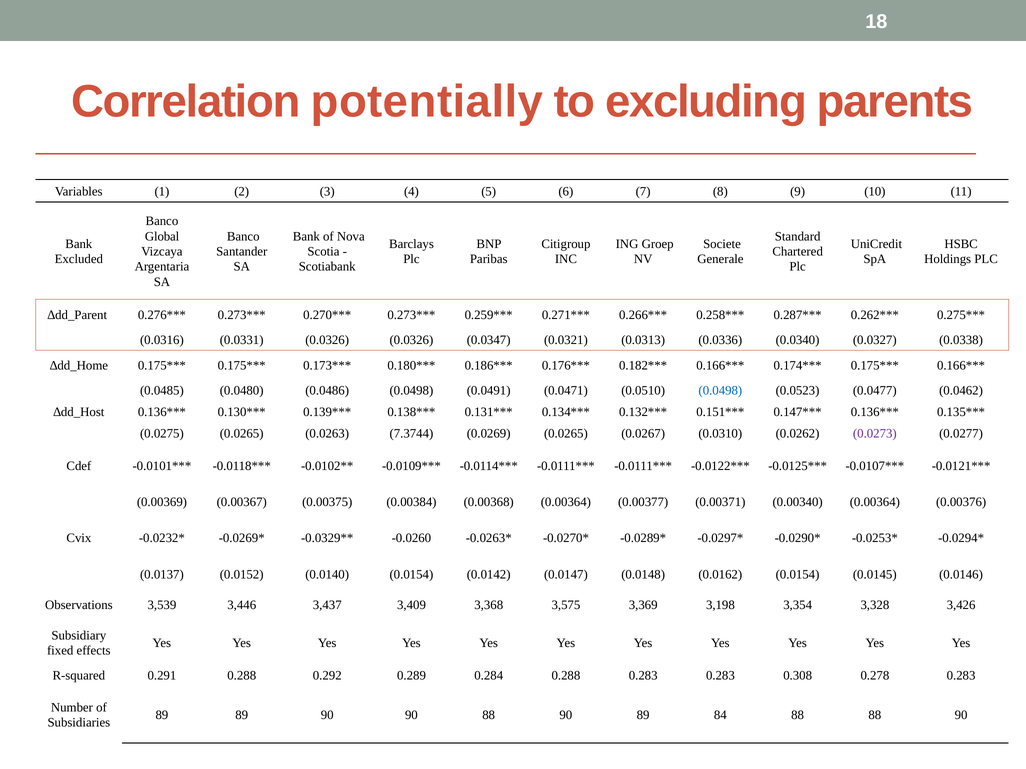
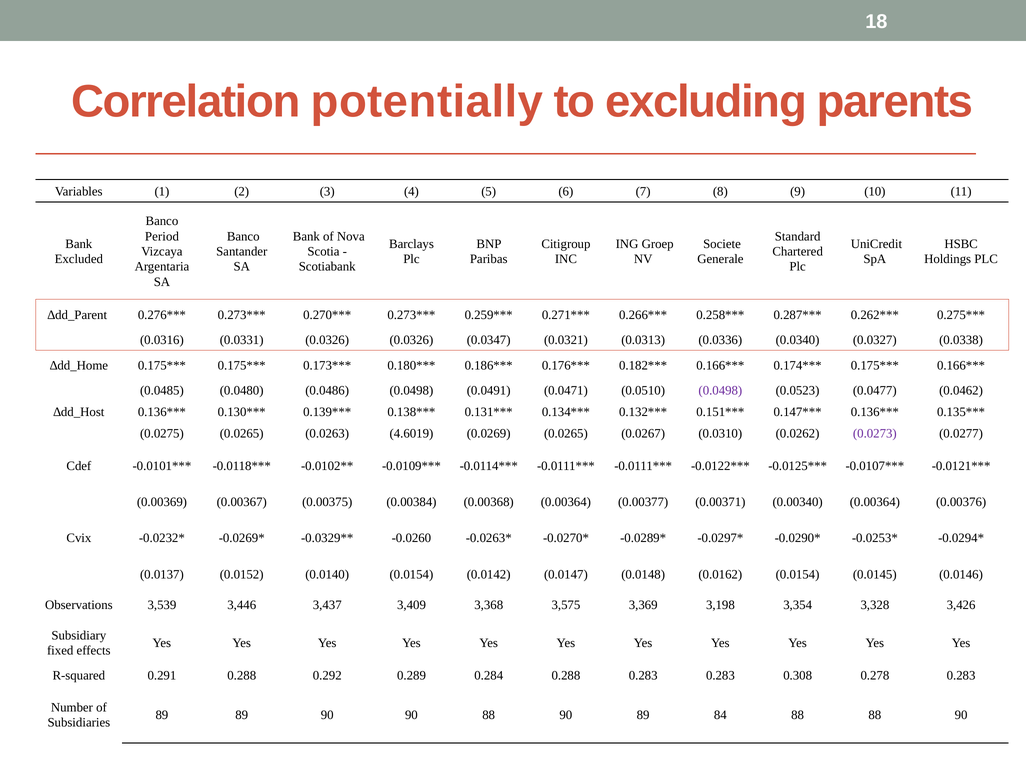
Global: Global -> Period (162, 236)
0.0498 colour: blue -> purple (720, 391)
7.3744: 7.3744 -> 4.6019 (411, 434)
